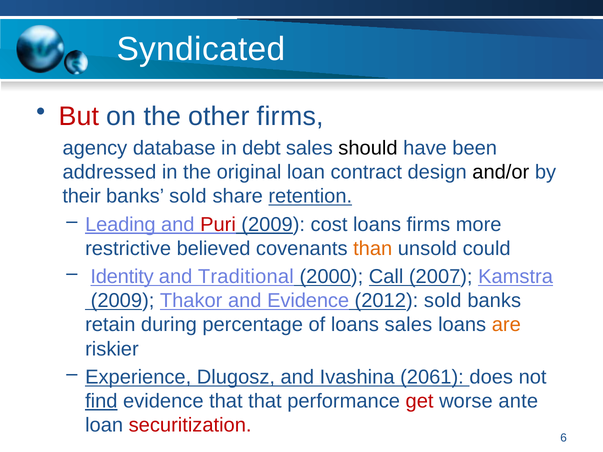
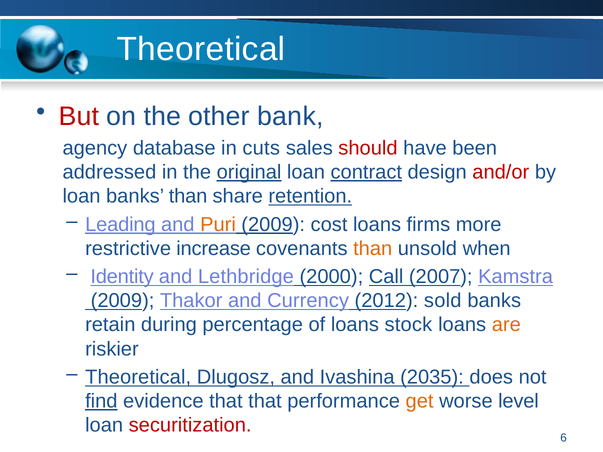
Syndicated: Syndicated -> Theoretical (201, 49)
other firms: firms -> bank (290, 116)
debt: debt -> cuts (261, 148)
should colour: black -> red (368, 148)
original underline: none -> present (249, 172)
contract underline: none -> present (366, 172)
and/or colour: black -> red (501, 172)
their: their -> loan (82, 196)
banks sold: sold -> than (188, 196)
Puri colour: red -> orange (218, 225)
believed: believed -> increase (214, 249)
could: could -> when (487, 249)
Traditional: Traditional -> Lethbridge (246, 277)
and Evidence: Evidence -> Currency (308, 301)
loans sales: sales -> stock (408, 325)
Experience: Experience -> Theoretical (138, 377)
2061: 2061 -> 2035 (432, 377)
get colour: red -> orange (420, 401)
ante: ante -> level (518, 401)
